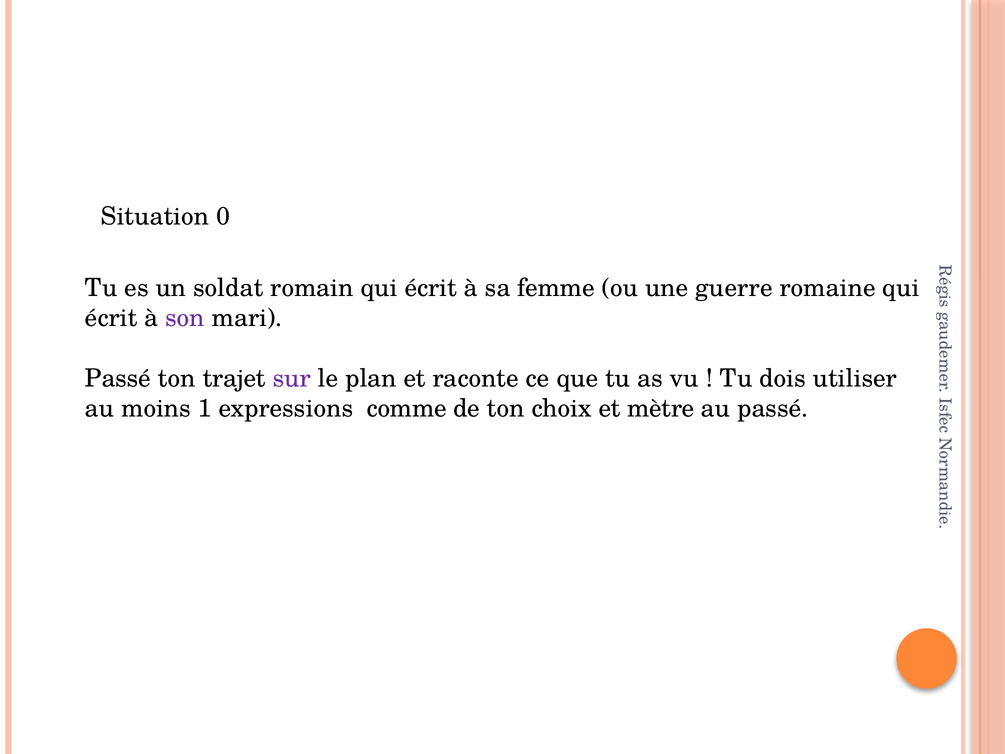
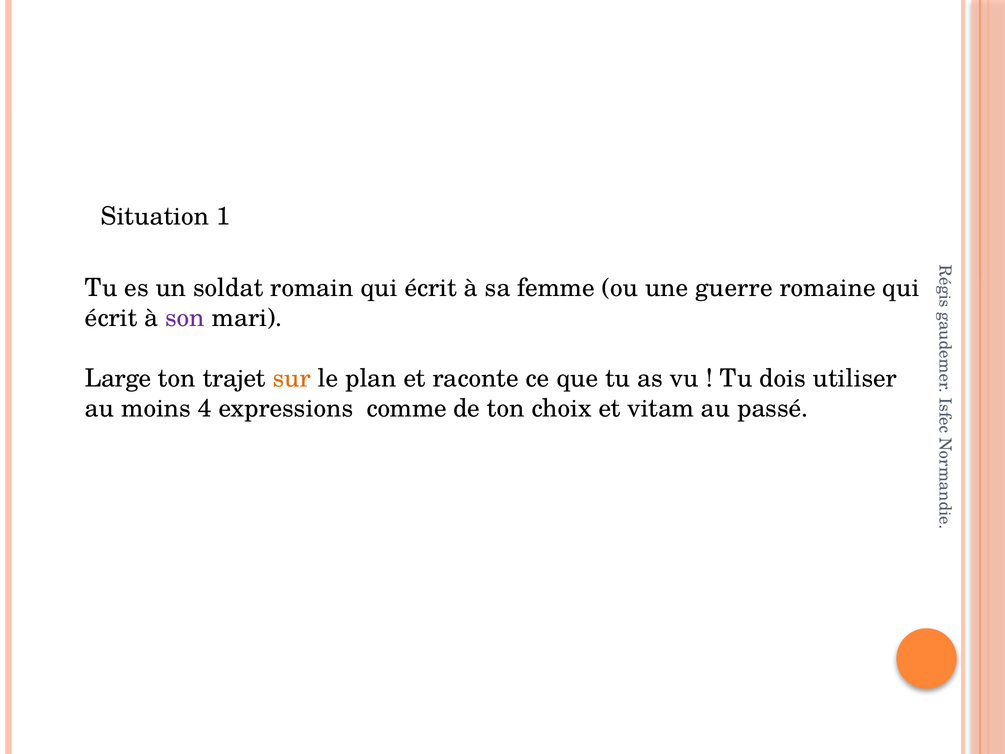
0: 0 -> 1 (223, 217)
Passé: Passé -> Large (118, 378)
sur colour: purple -> orange (292, 378)
1: 1 -> 4 (205, 408)
mètre: mètre -> vitam (661, 408)
